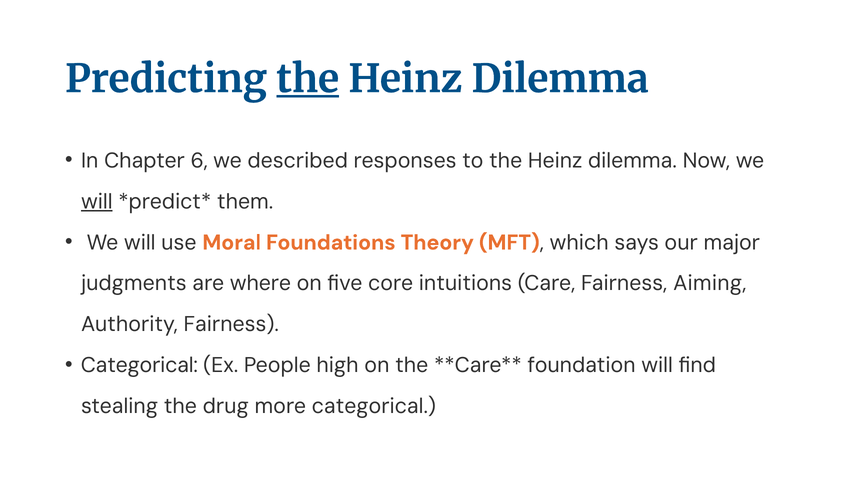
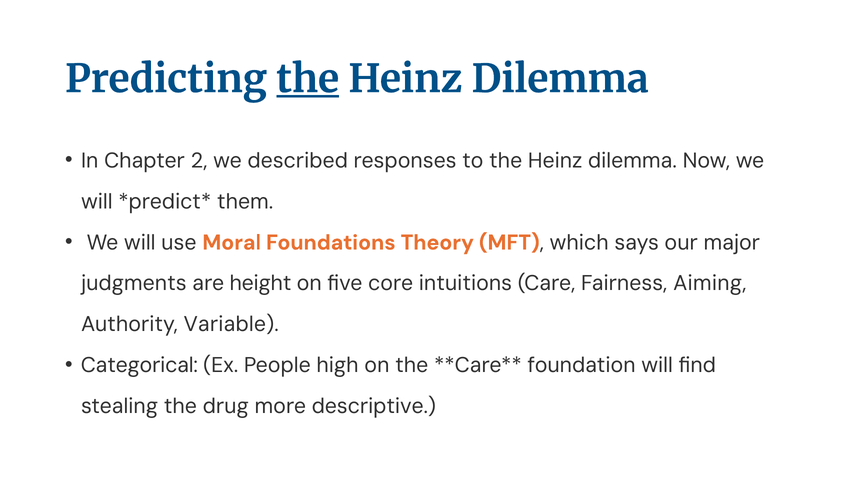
6: 6 -> 2 (199, 161)
will underline: present -> none (97, 201)
where: where -> height (260, 283)
Authority Fairness: Fairness -> Variable (231, 324)
more categorical: categorical -> descriptive (374, 406)
